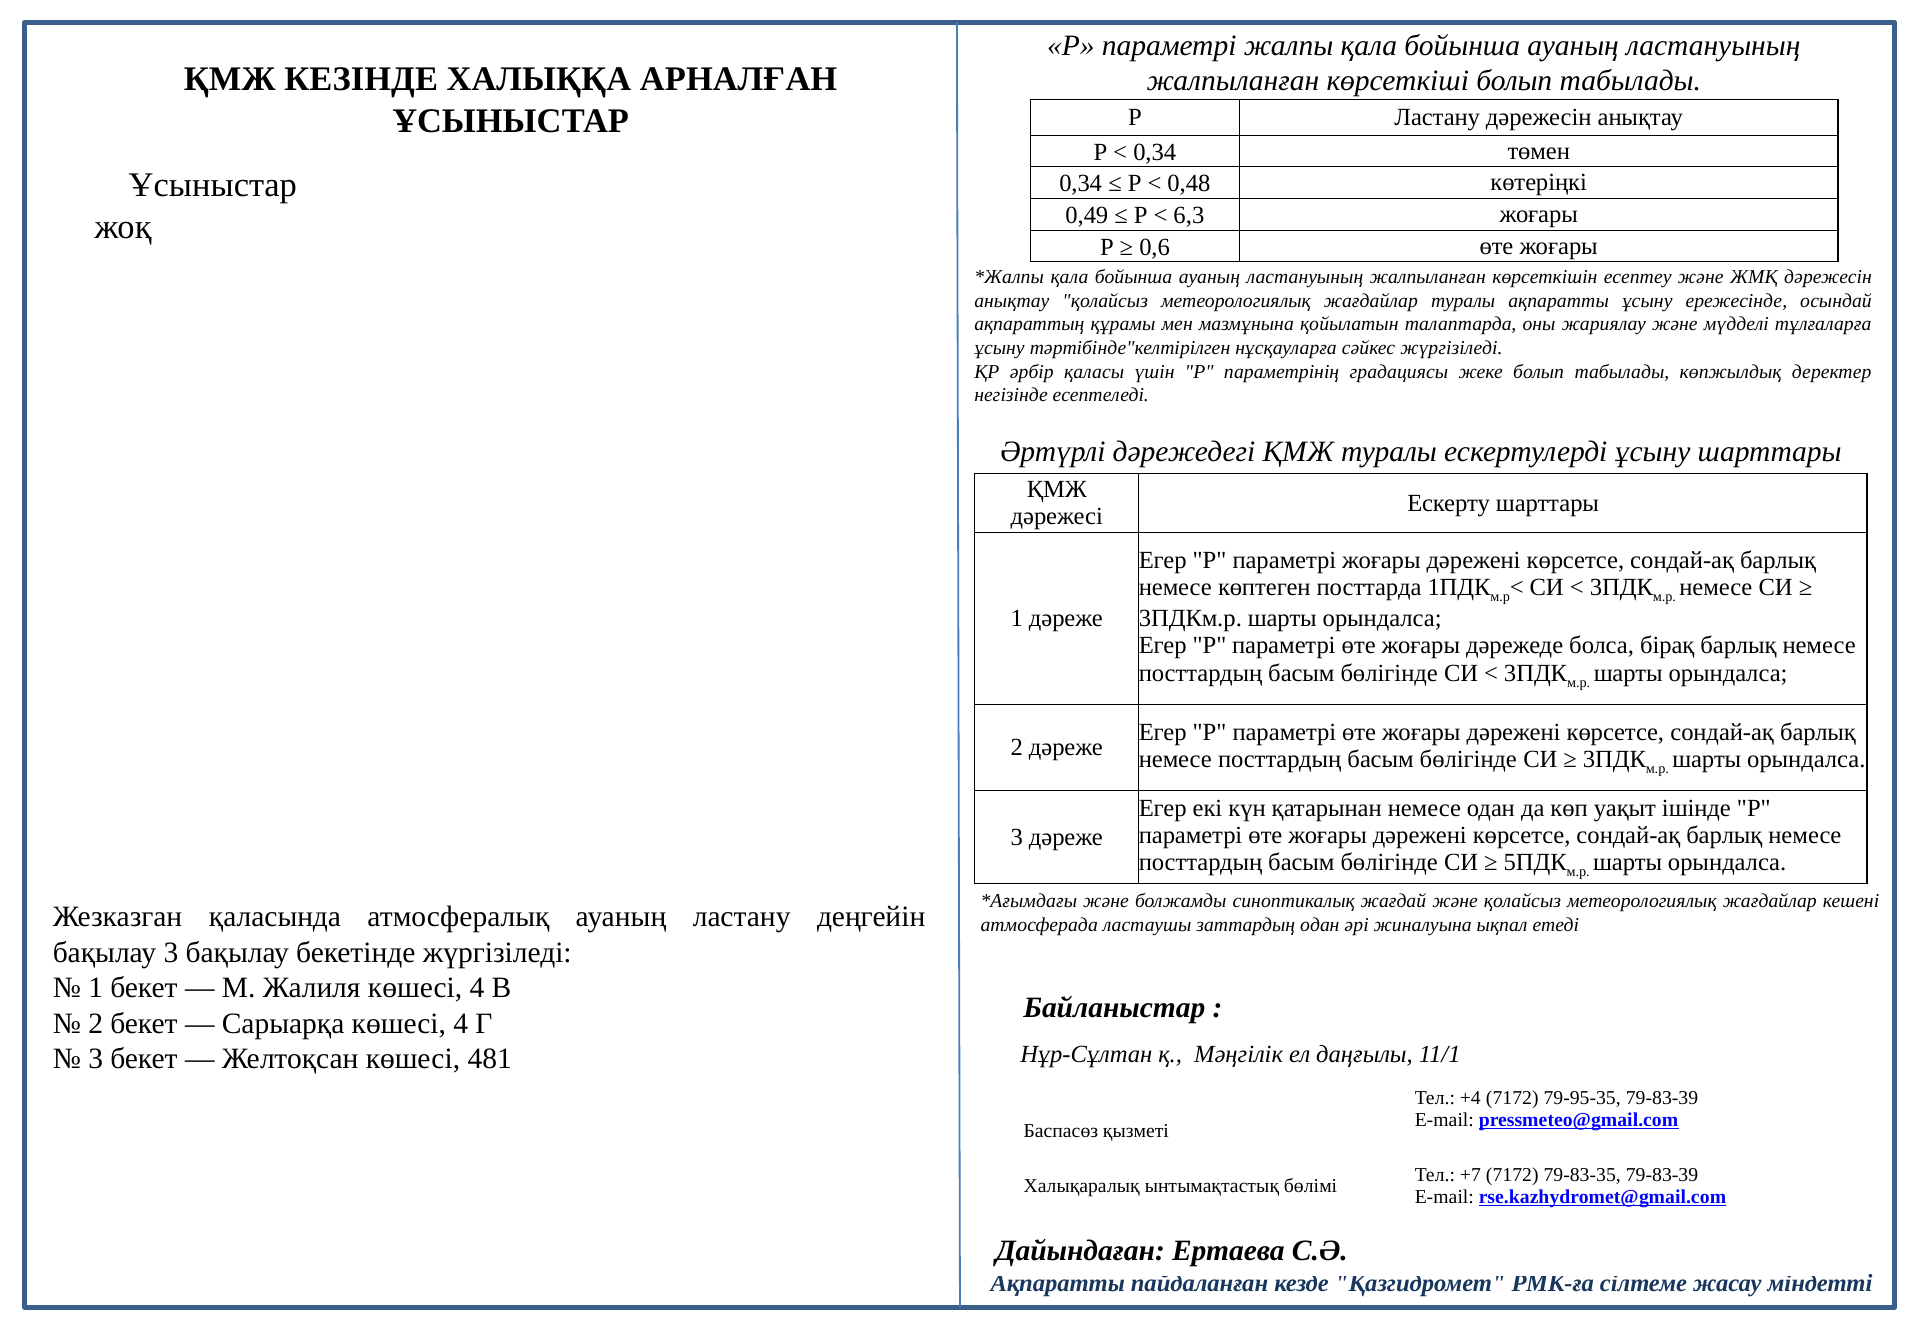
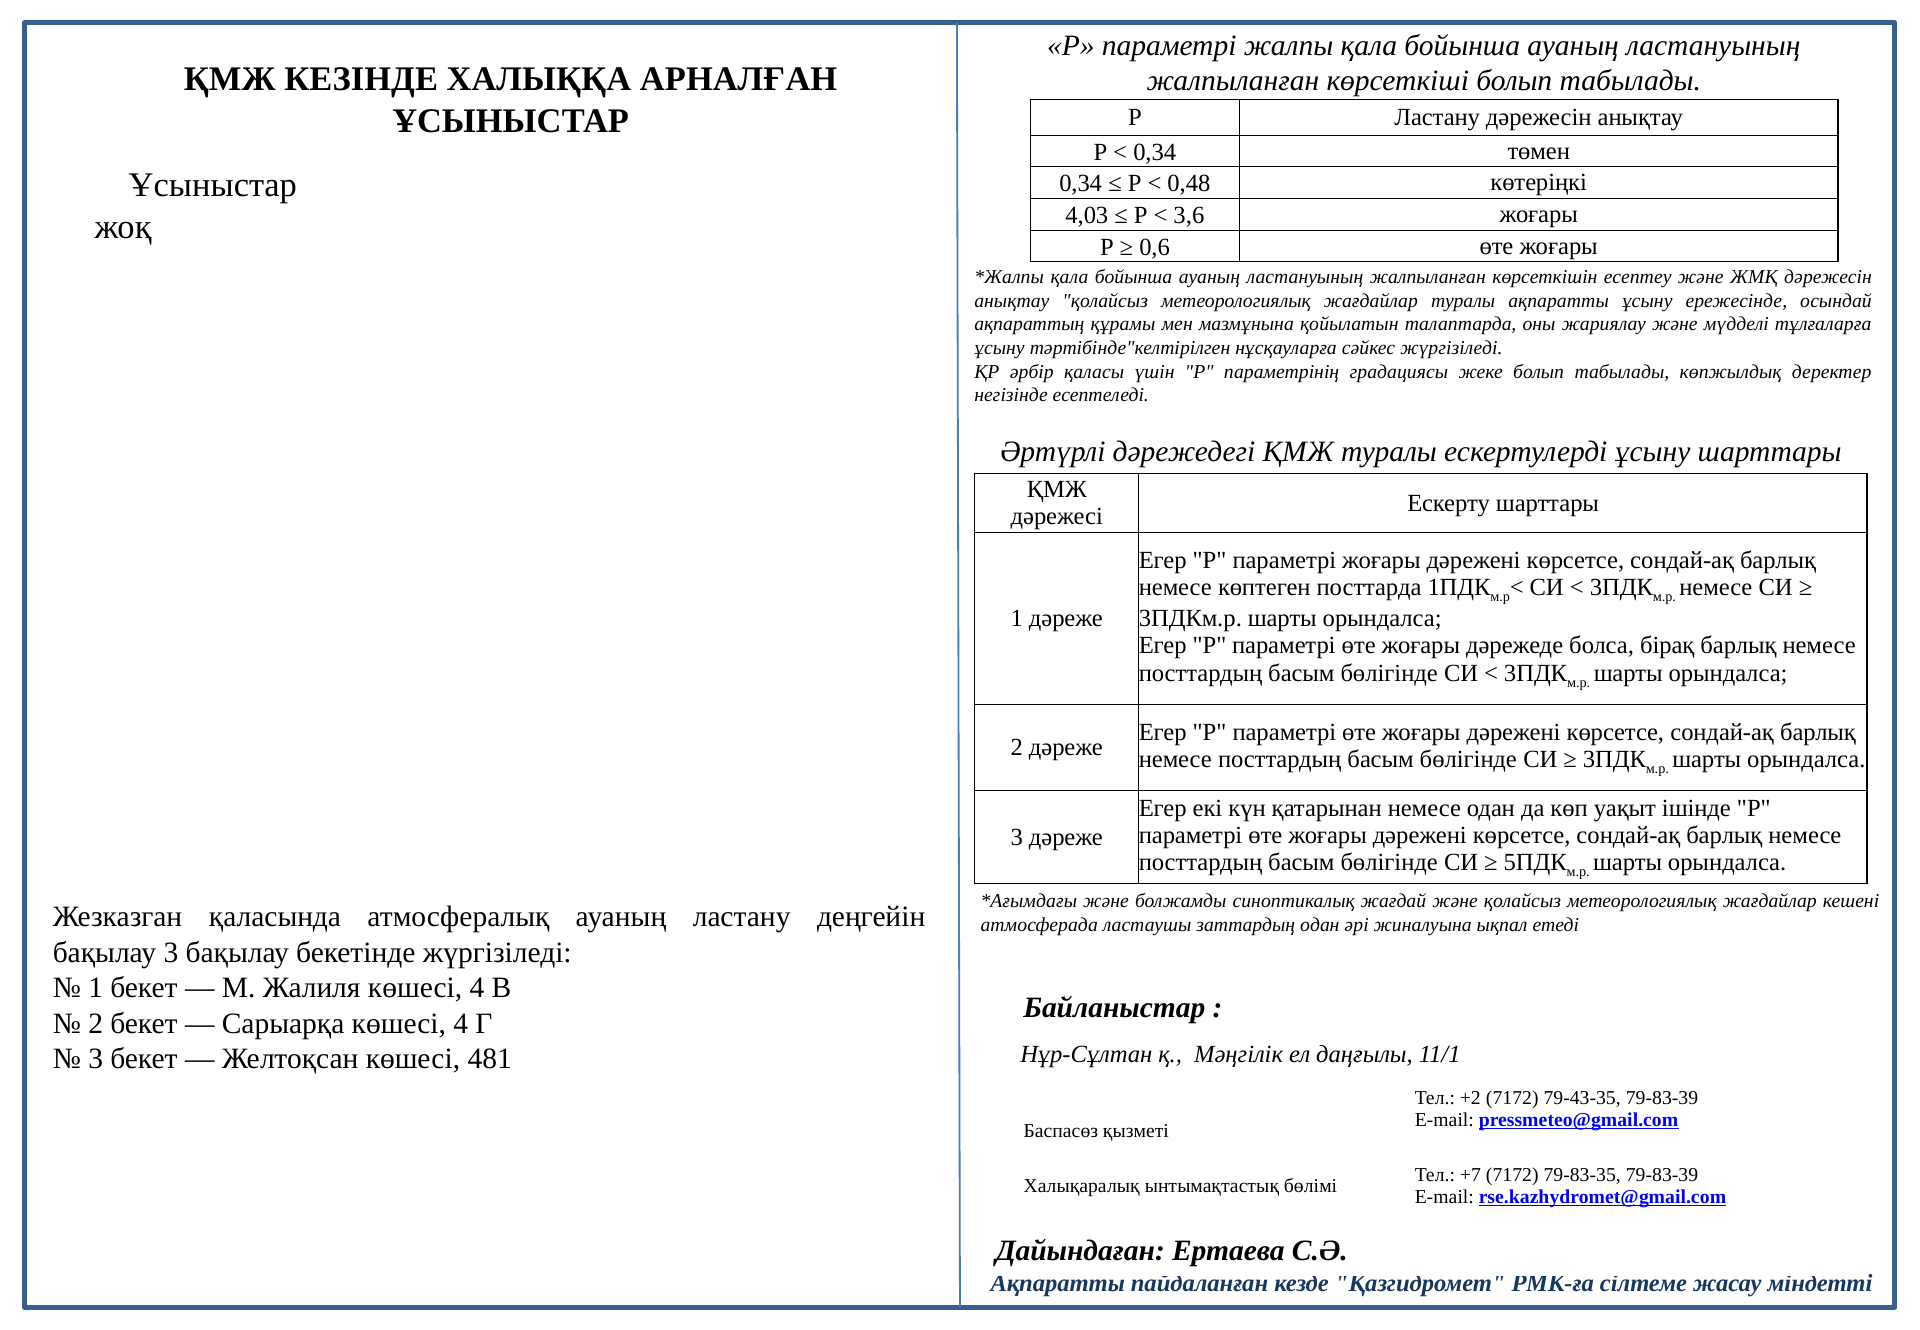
0,49: 0,49 -> 4,03 (1087, 215)
6,3: 6,3 -> 3,6 (1189, 215)
+4: +4 -> +2 (1470, 1097)
79-95-35: 79-95-35 -> 79-43-35 (1582, 1097)
